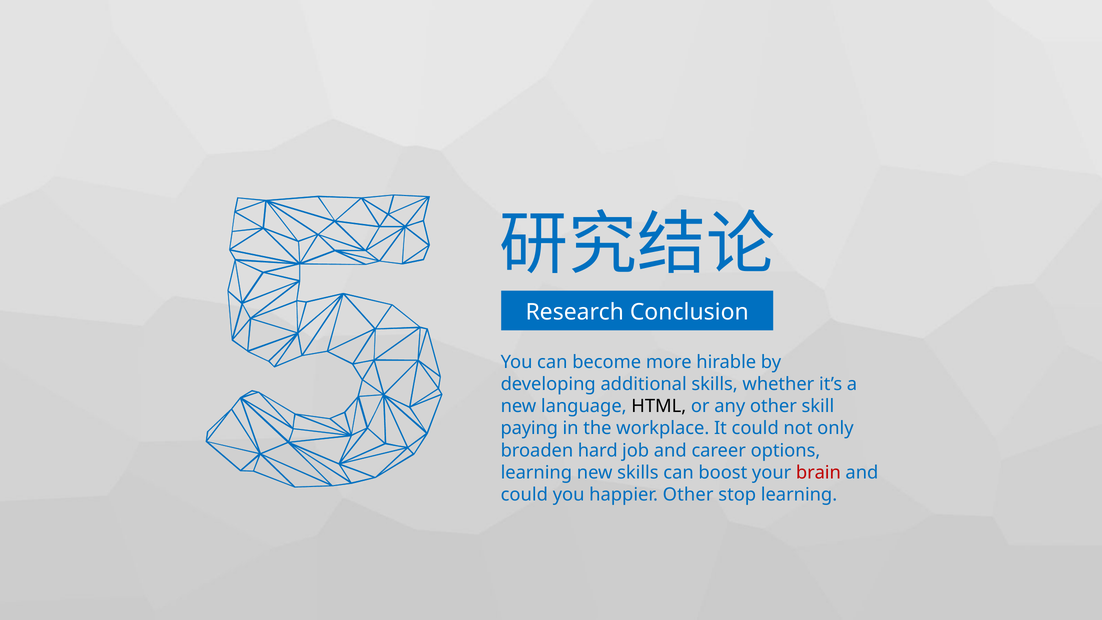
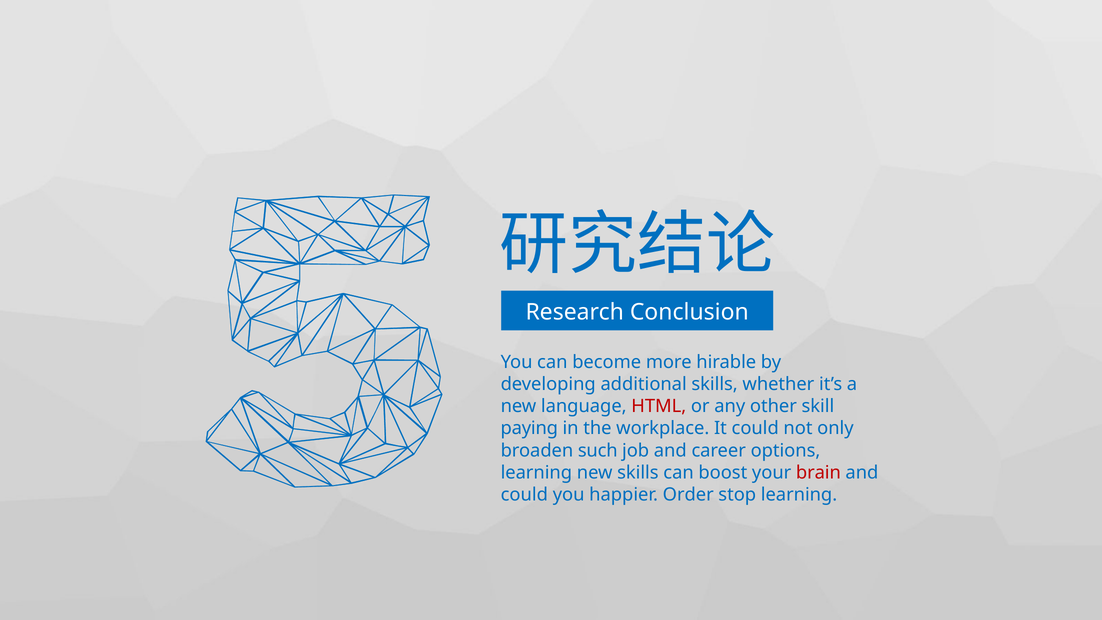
HTML colour: black -> red (659, 406)
hard: hard -> such (598, 450)
happier Other: Other -> Order (688, 494)
